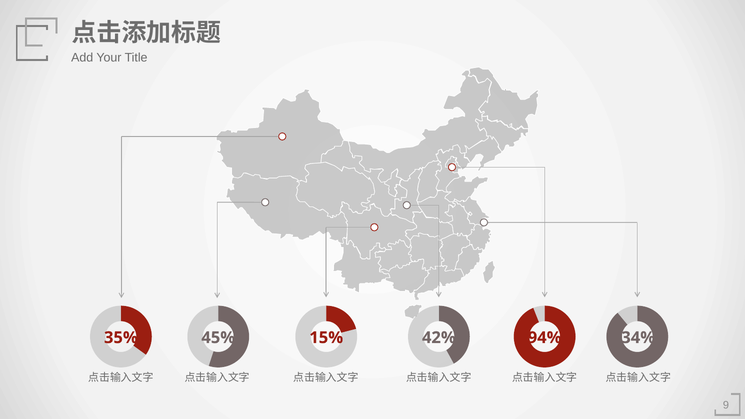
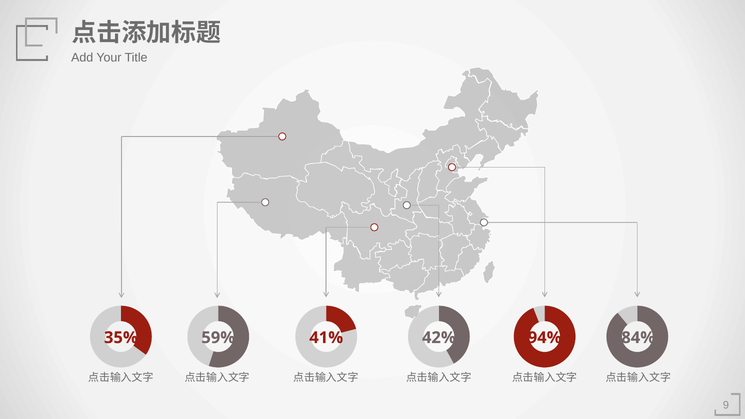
45%: 45% -> 59% (218, 338)
15%: 15% -> 41% (326, 338)
34%: 34% -> 84% (638, 338)
